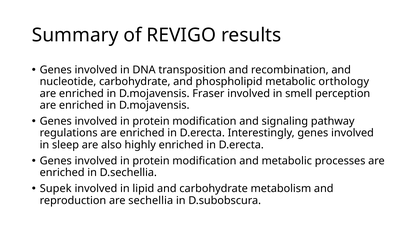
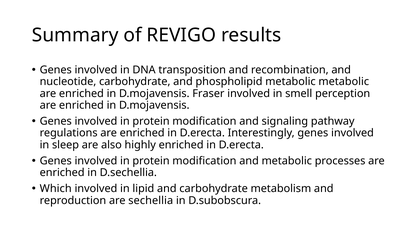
metabolic orthology: orthology -> metabolic (344, 82)
Supek: Supek -> Which (56, 189)
